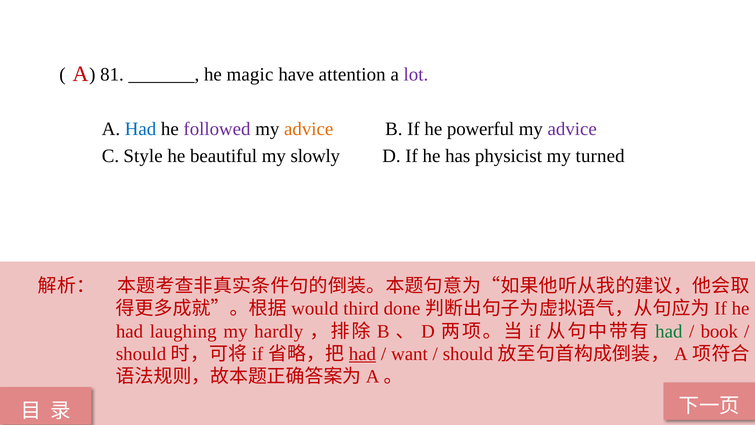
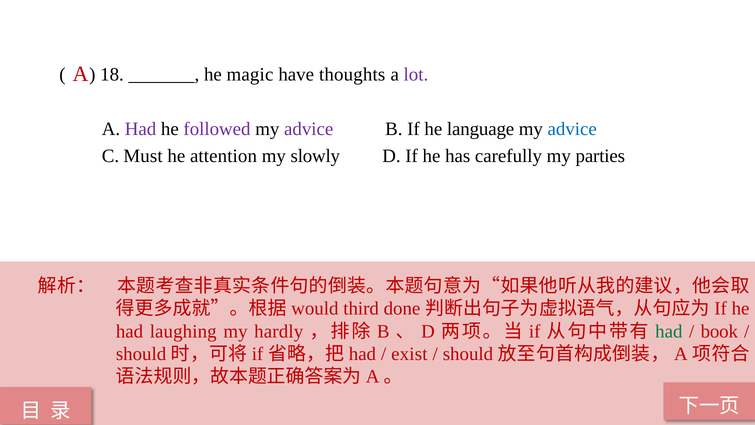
81: 81 -> 18 (112, 74)
attention: attention -> thoughts (352, 74)
Had colour: blue -> purple (141, 129)
advice colour: orange -> purple (309, 129)
powerful: powerful -> language (481, 129)
advice colour: purple -> blue (572, 129)
Style: Style -> Must (143, 156)
beautiful: beautiful -> attention (223, 156)
physicist: physicist -> carefully (508, 156)
turned: turned -> parties (600, 156)
had underline: present -> none (362, 354)
want: want -> exist (409, 354)
